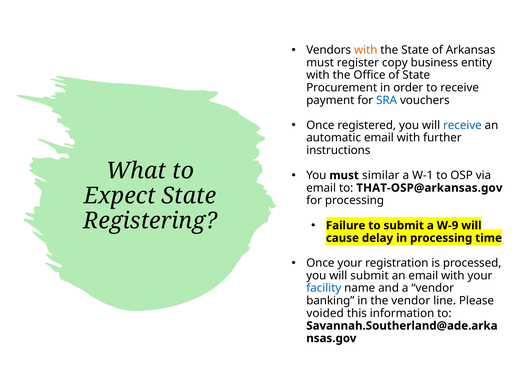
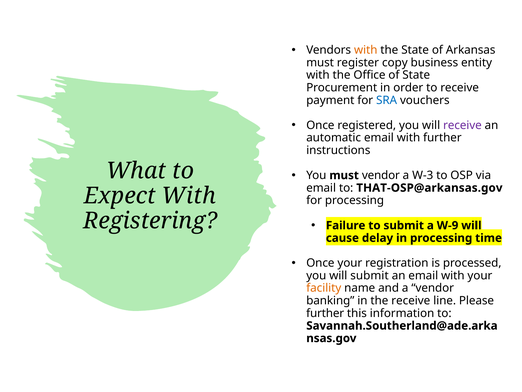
receive colour: blue -> purple (462, 125)
must similar: similar -> vendor (381, 175)
W-1: W-1 -> W-3 (423, 175)
Expect State: State -> With (189, 196)
facility colour: blue -> orange (324, 288)
the vendor: vendor -> receive (411, 300)
voided: voided -> further (325, 313)
